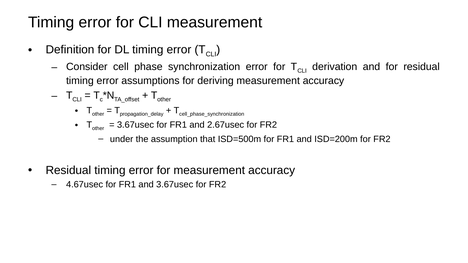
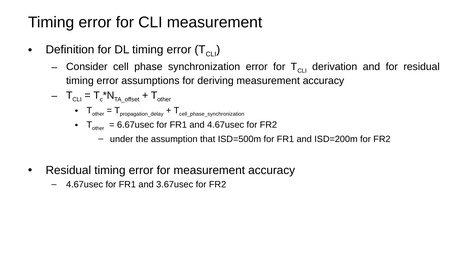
3.67usec: 3.67usec -> 6.67usec (136, 125)
and 2.67usec: 2.67usec -> 4.67usec (226, 125)
